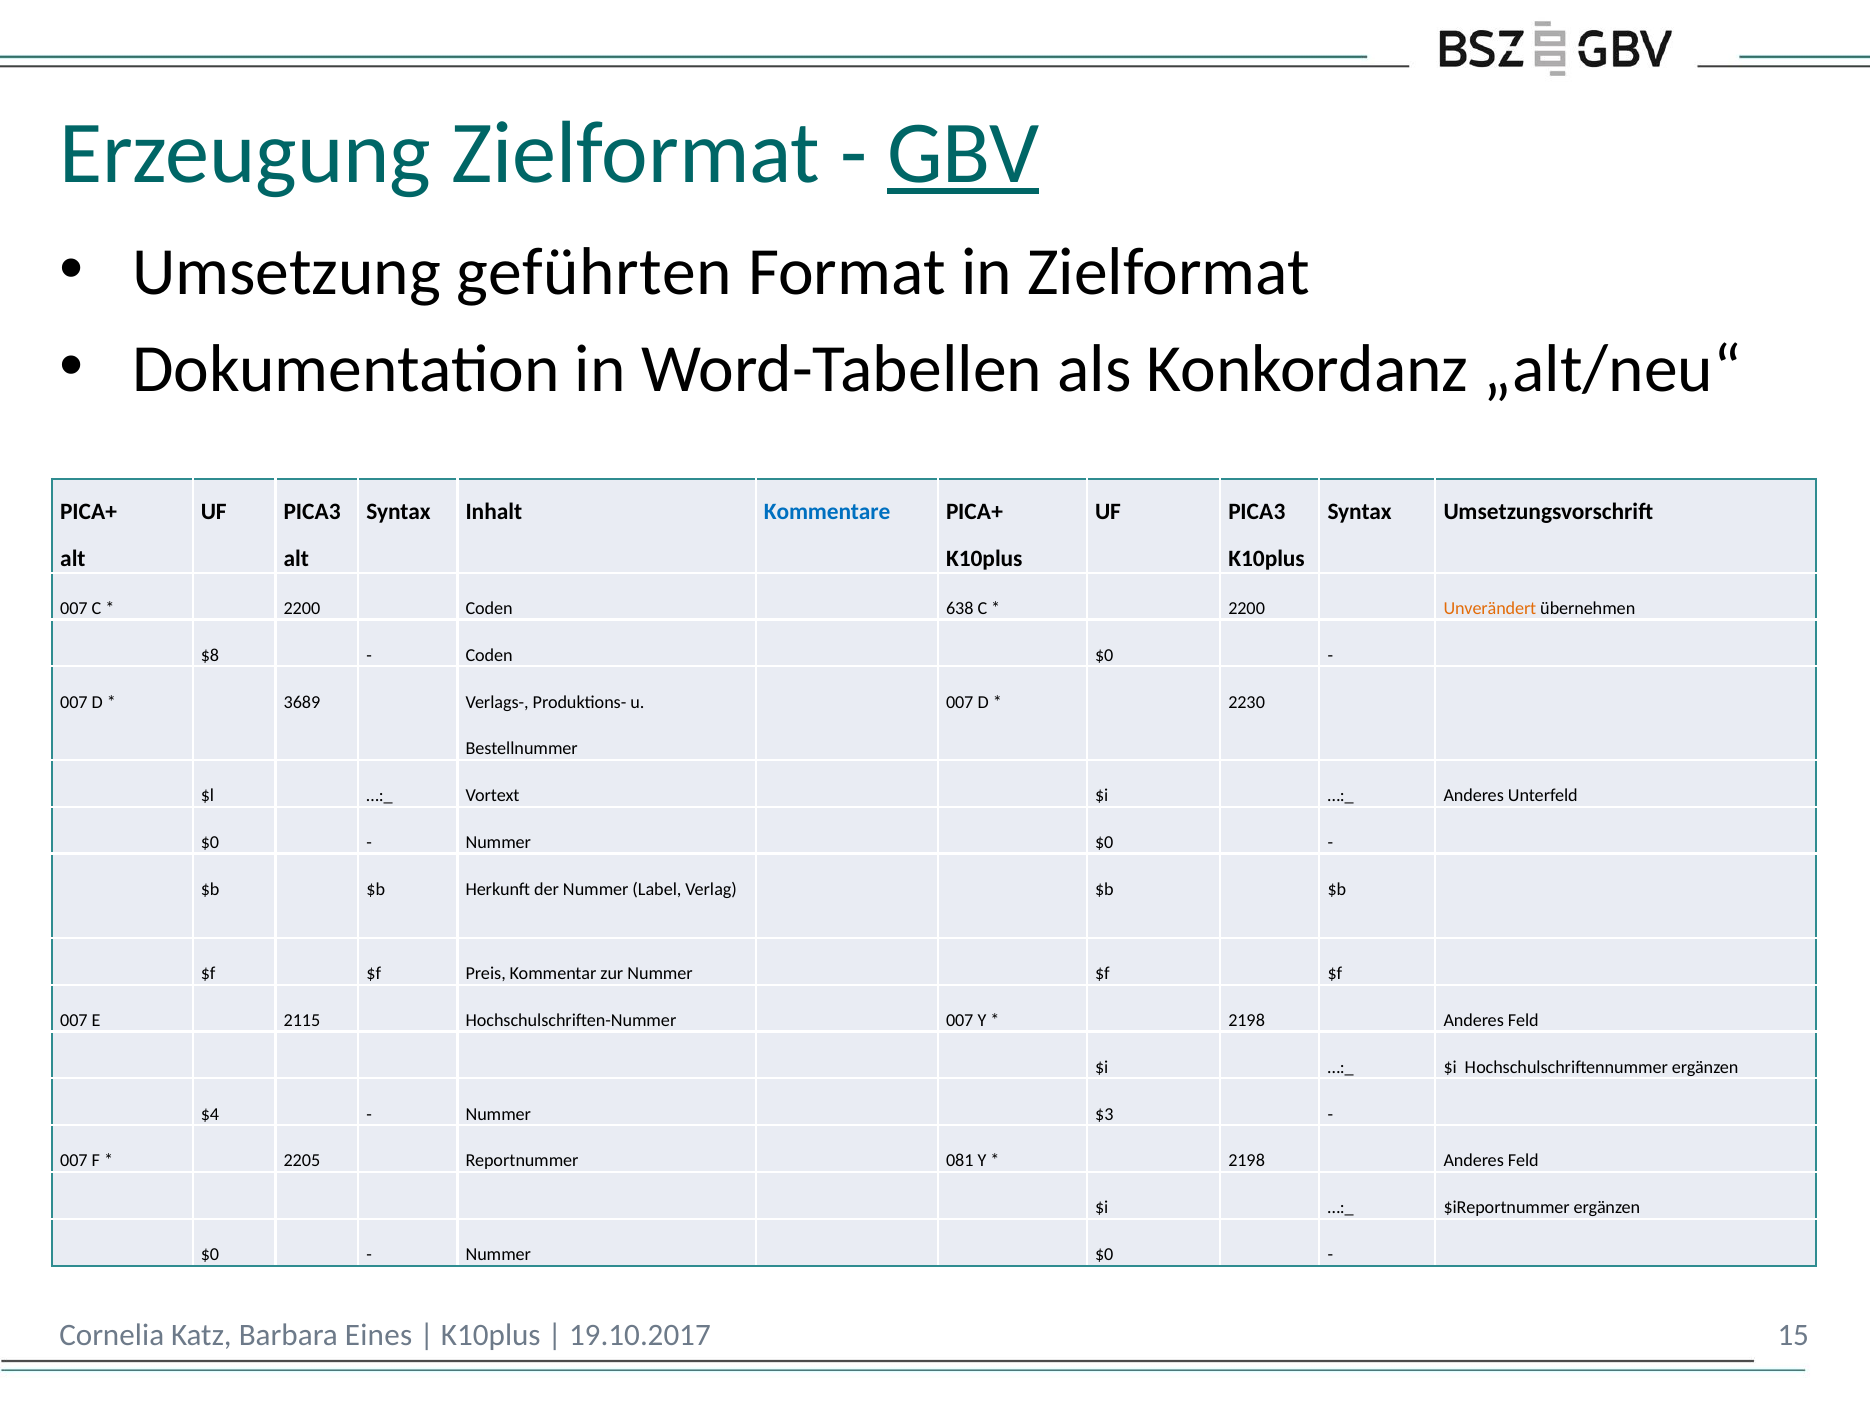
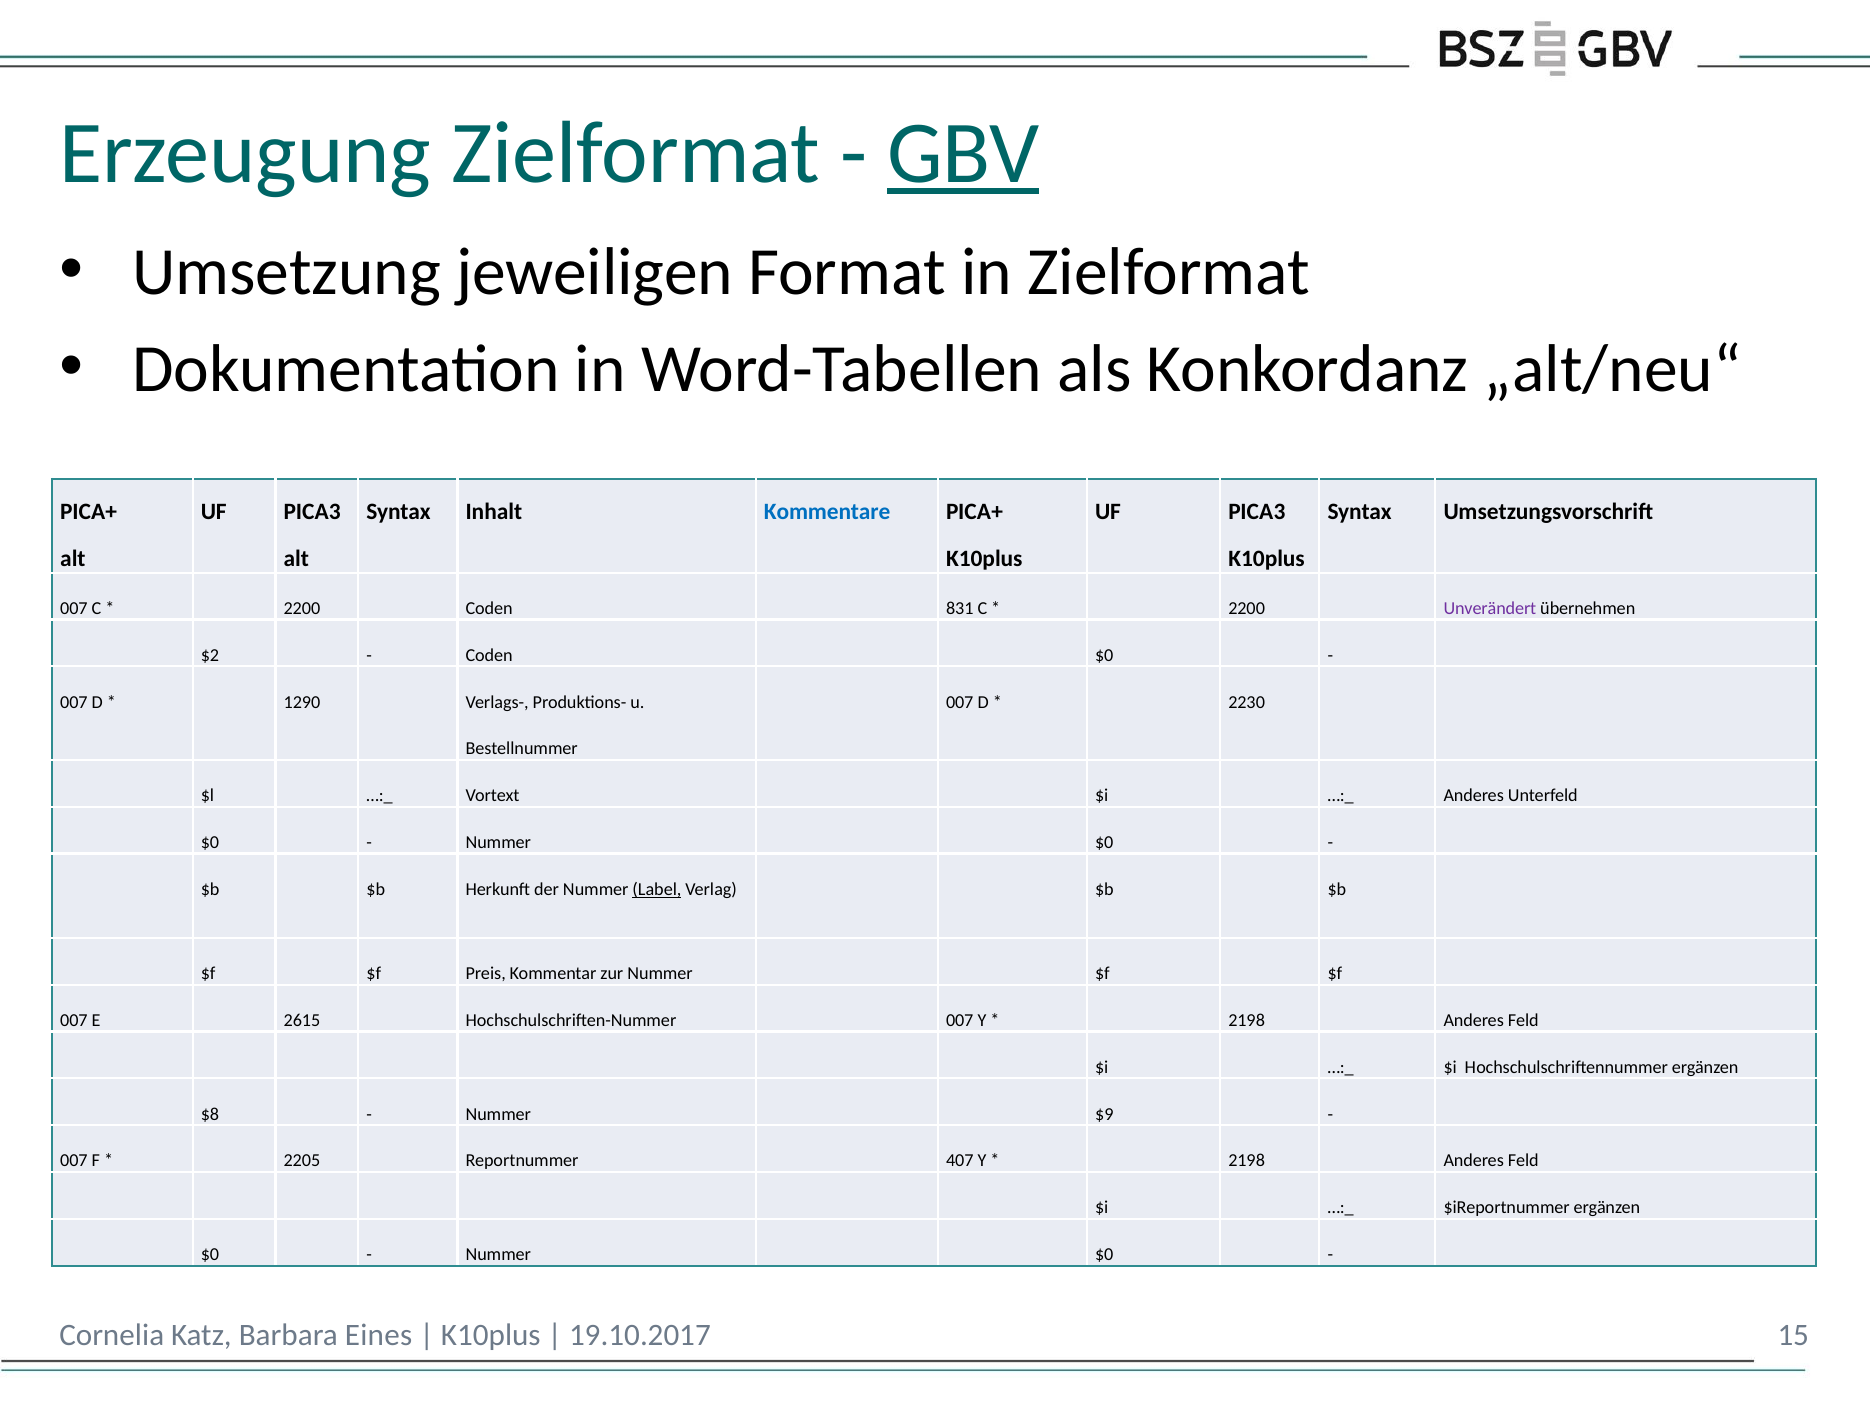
geführten: geführten -> jeweiligen (595, 272)
638: 638 -> 831 (960, 608)
Unverändert colour: orange -> purple (1490, 608)
$8: $8 -> $2 (210, 655)
3689: 3689 -> 1290 (302, 702)
Label underline: none -> present (657, 889)
2115: 2115 -> 2615 (302, 1020)
$4: $4 -> $8 (210, 1114)
$3: $3 -> $9 (1104, 1114)
081: 081 -> 407 (960, 1160)
